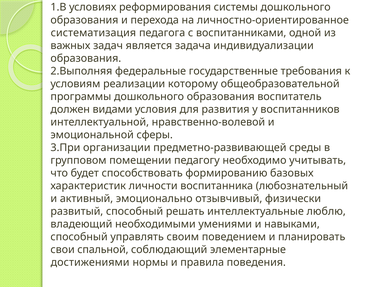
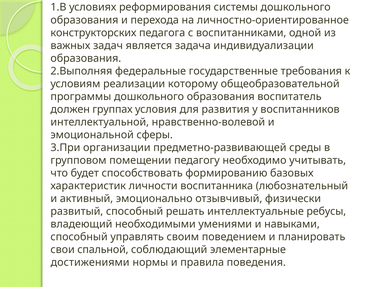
систематизация: систематизация -> конструкторских (93, 33)
видами: видами -> группах (113, 109)
люблю: люблю -> ребусы (326, 212)
